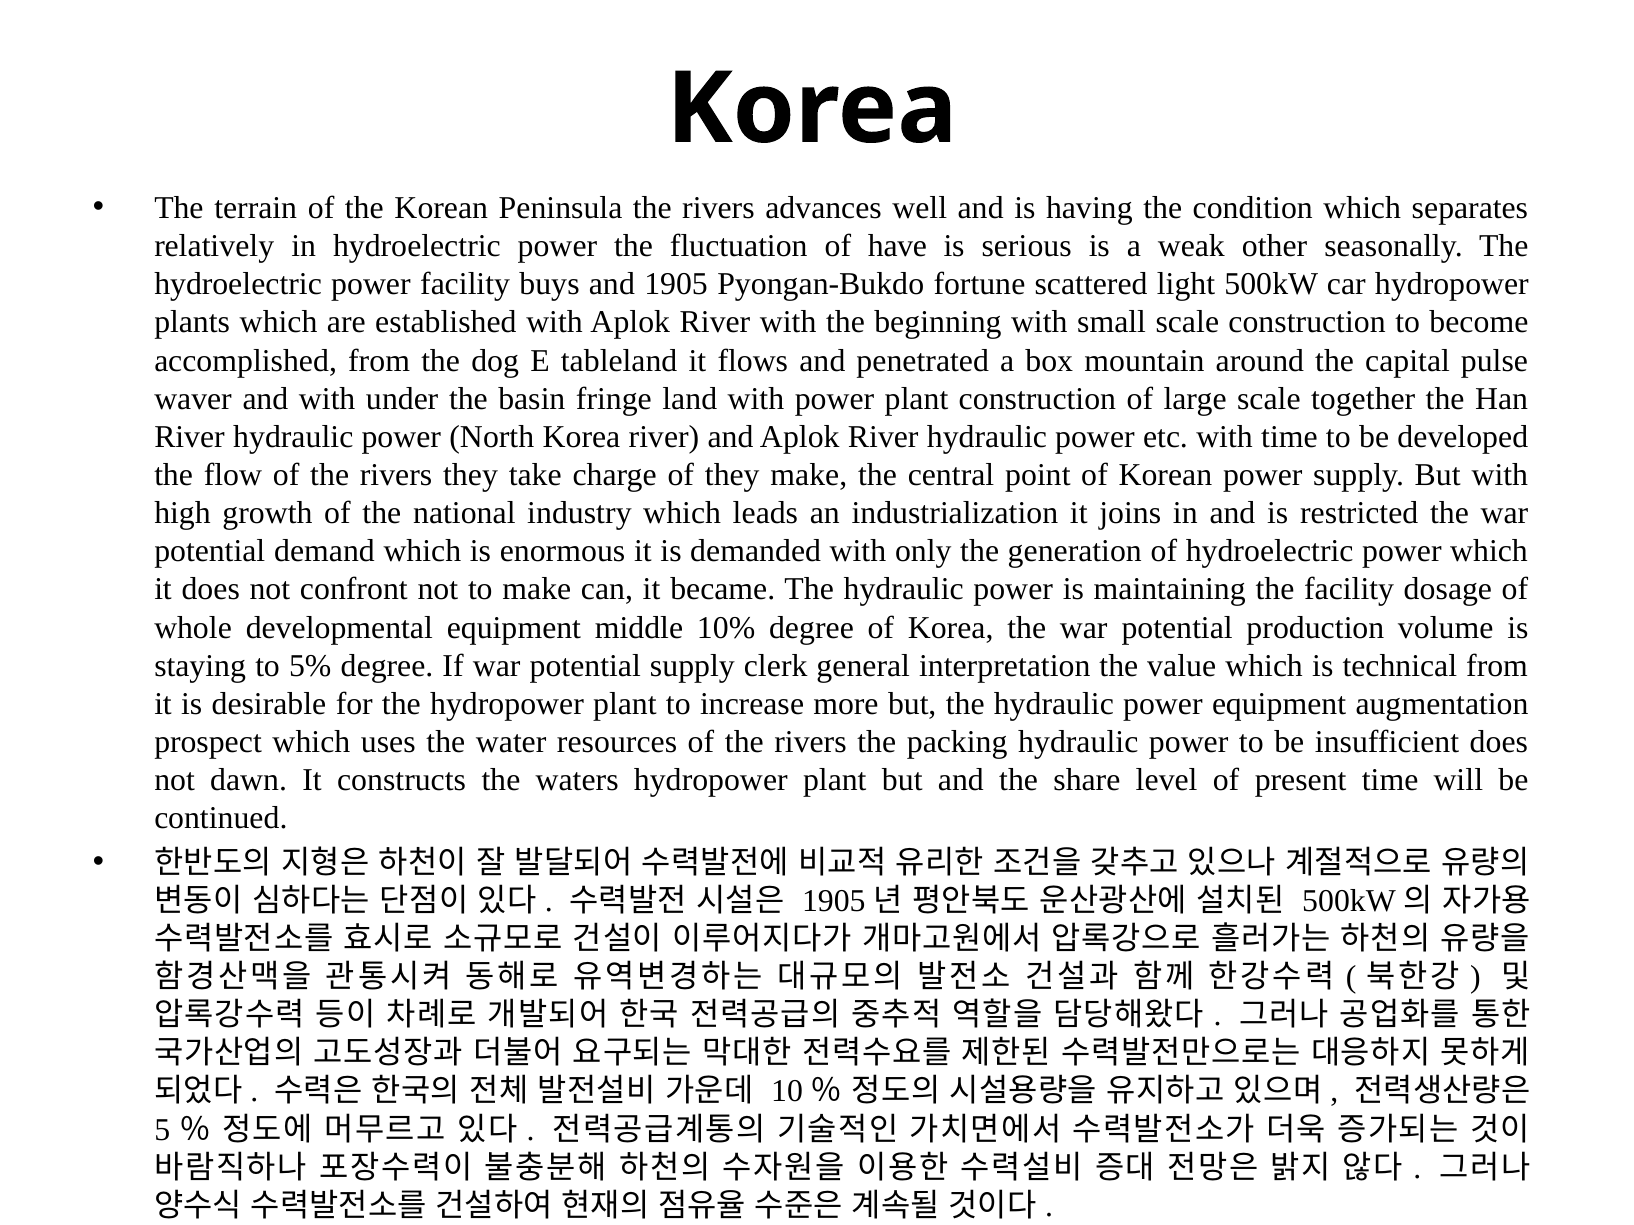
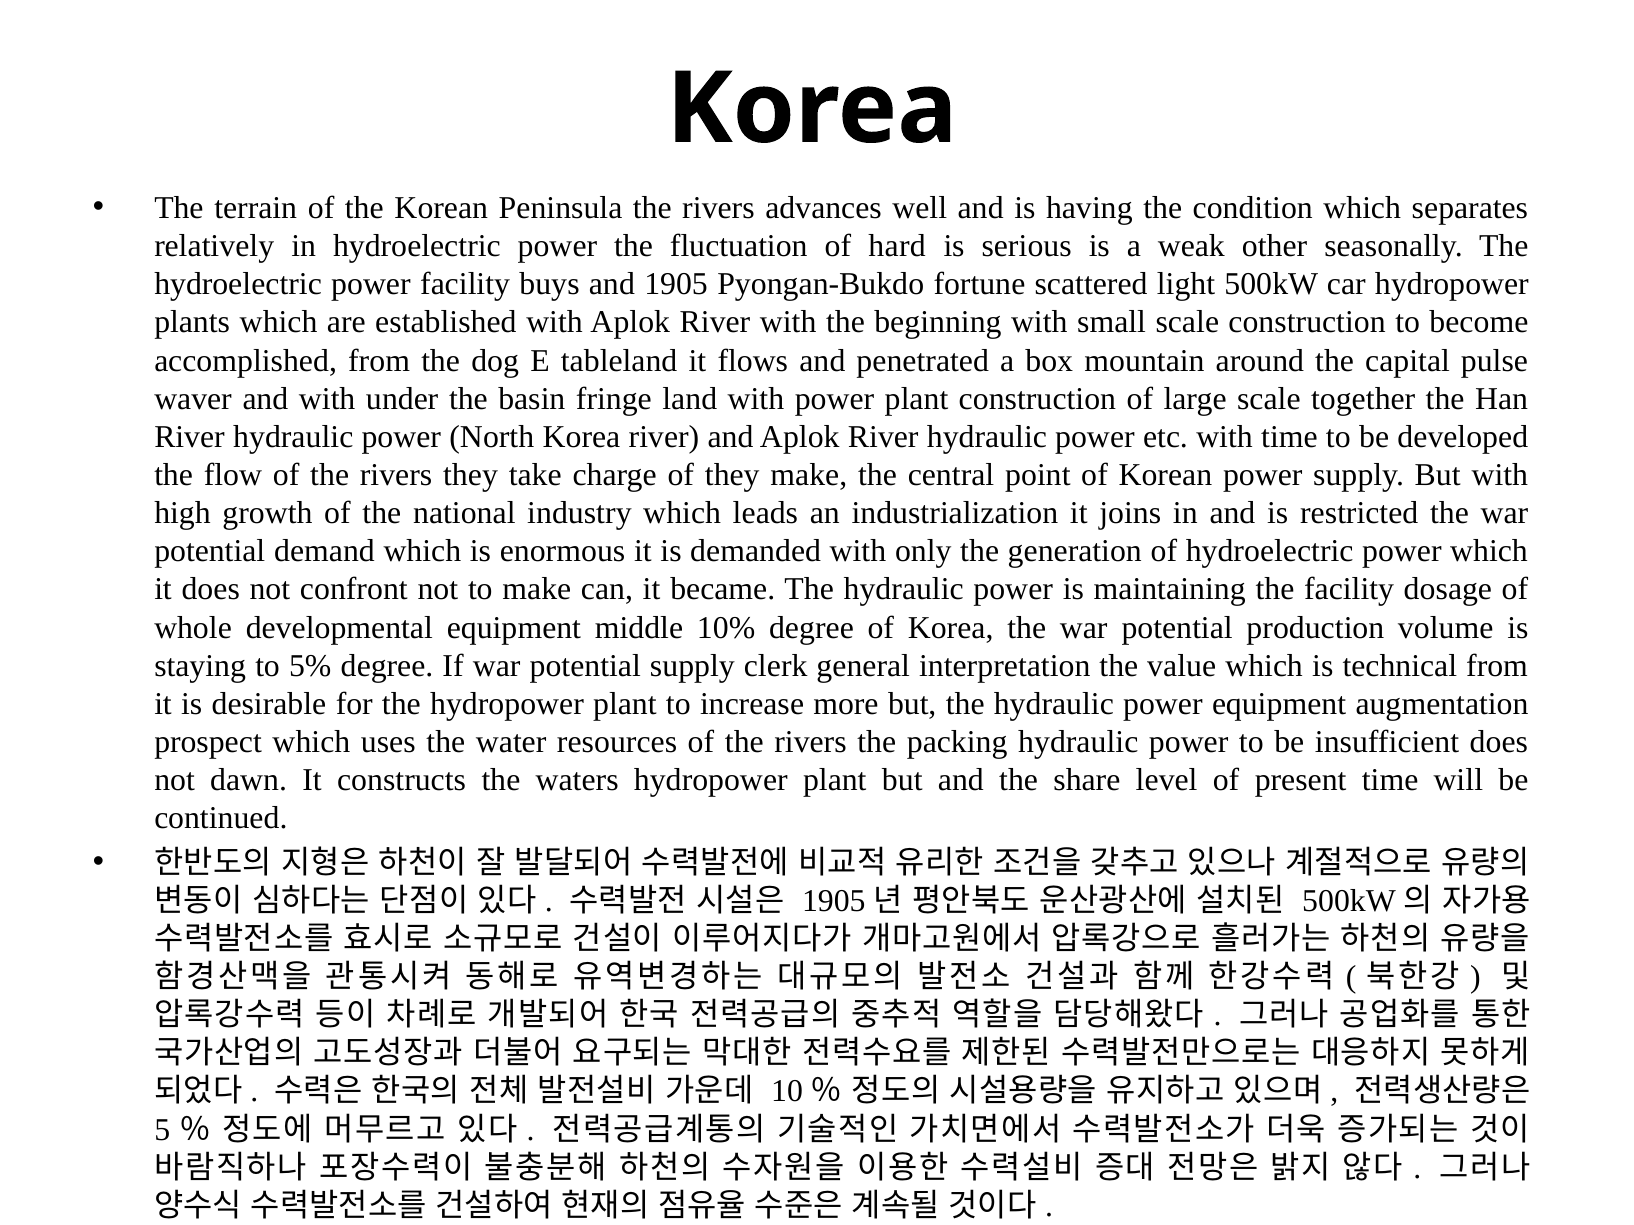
have: have -> hard (897, 246)
